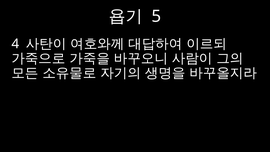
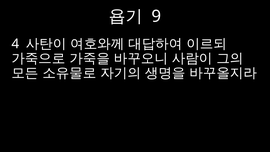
5: 5 -> 9 (156, 16)
